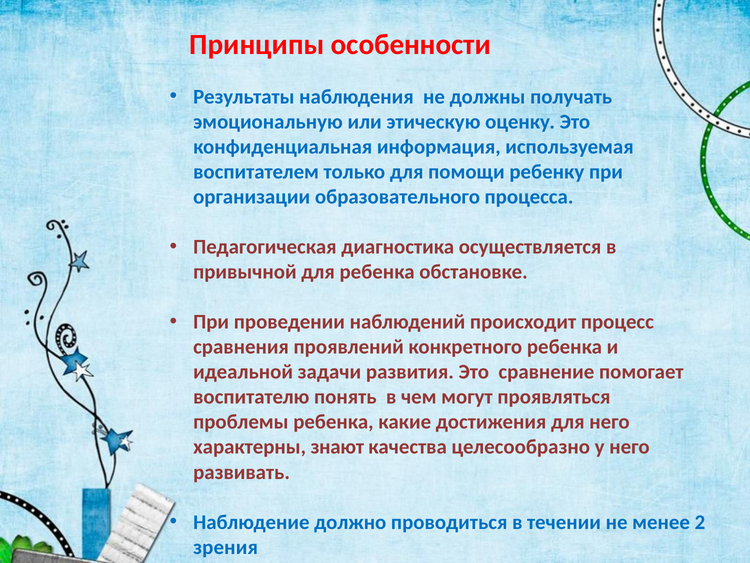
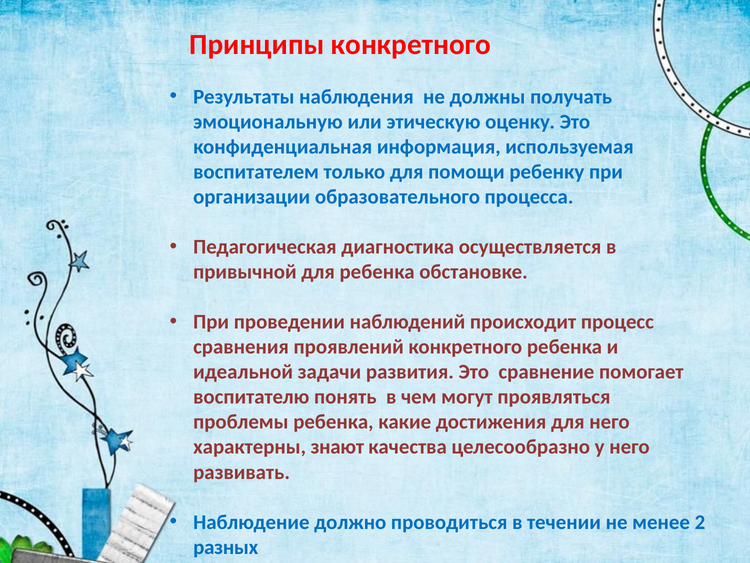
Принципы особенности: особенности -> конкретного (411, 45)
зрения: зрения -> разных (226, 547)
